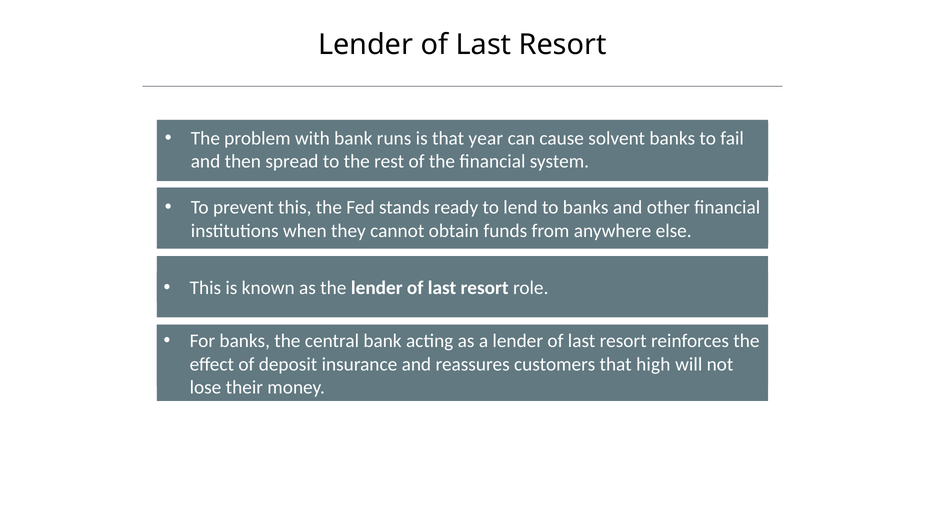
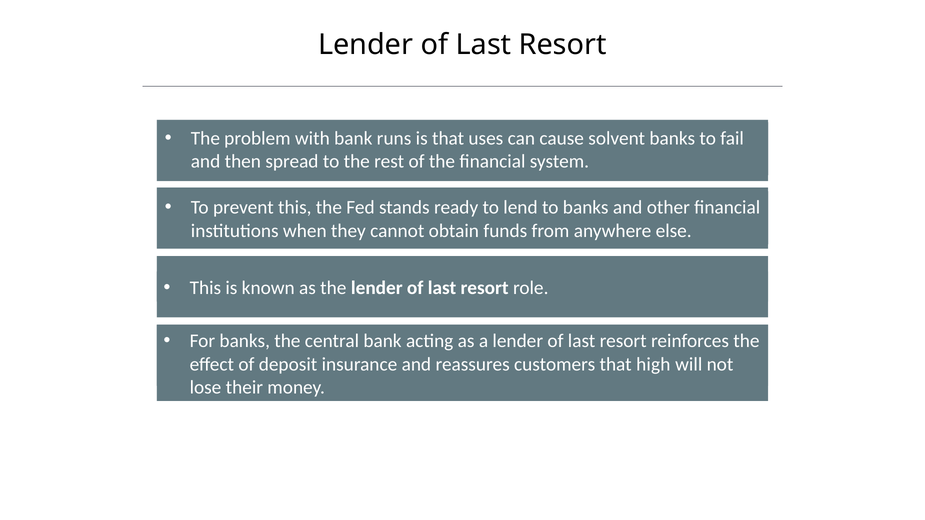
year: year -> uses (486, 139)
